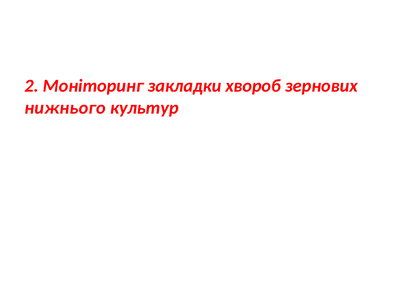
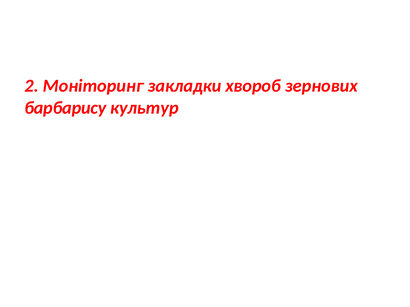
нижнього: нижнього -> барбарису (65, 108)
